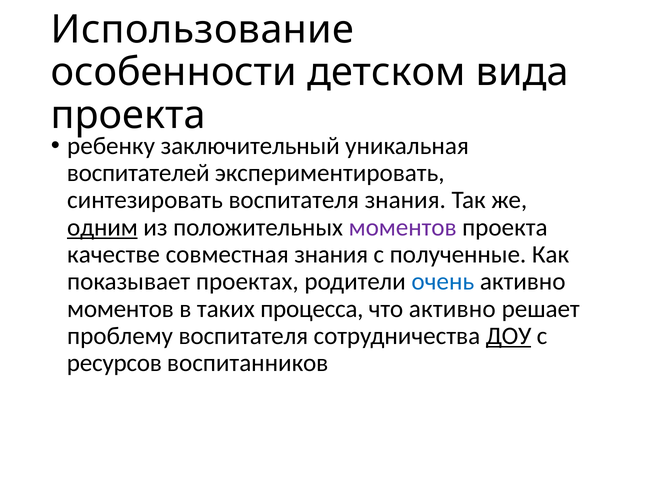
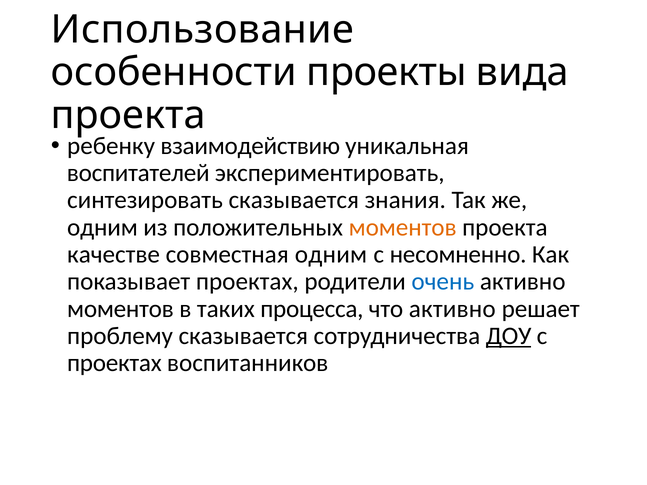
детском: детском -> проекты (387, 72)
заключительный: заключительный -> взаимодействию (250, 146)
синтезировать воспитателя: воспитателя -> сказывается (294, 200)
одним underline: present -> none (102, 227)
моментов colour: purple -> orange (403, 227)
совместная знания: знания -> одним (331, 255)
полученные: полученные -> несомненно (458, 255)
проблему воспитателя: воспитателя -> сказывается (243, 336)
ресурсов: ресурсов -> проектах (114, 363)
